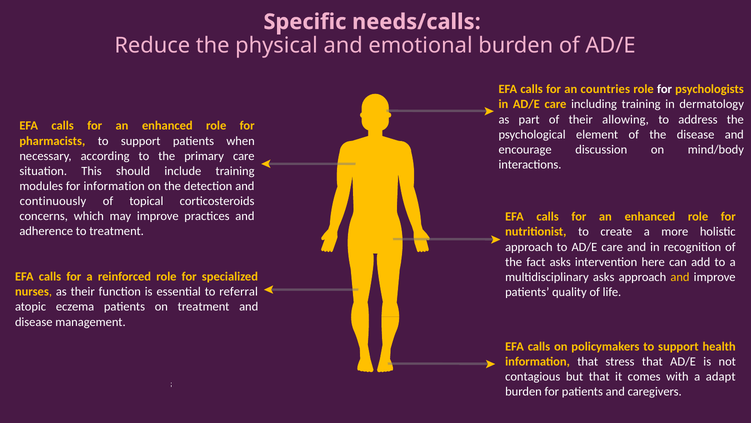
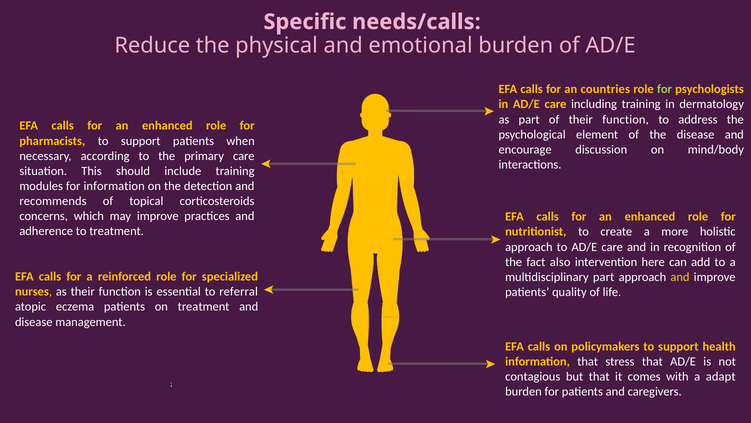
for colour: white -> light green (664, 89)
of their allowing: allowing -> function (626, 119)
continuously: continuously -> recommends (53, 201)
fact asks: asks -> also (560, 262)
multidisciplinary asks: asks -> part (604, 277)
